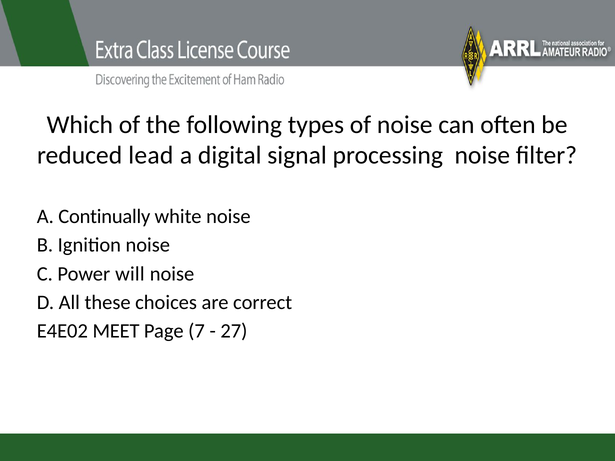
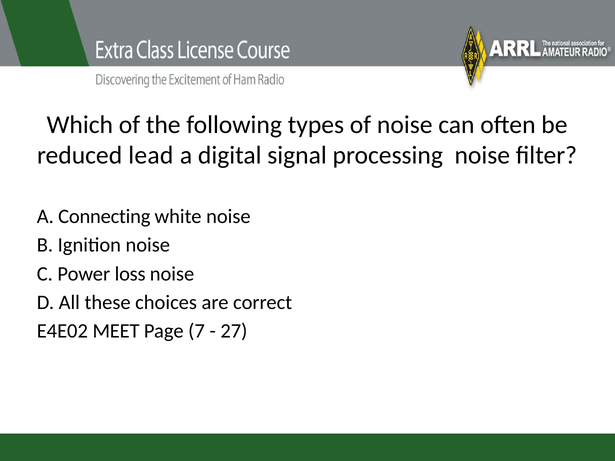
Continually: Continually -> Connecting (104, 217)
will: will -> loss (130, 274)
